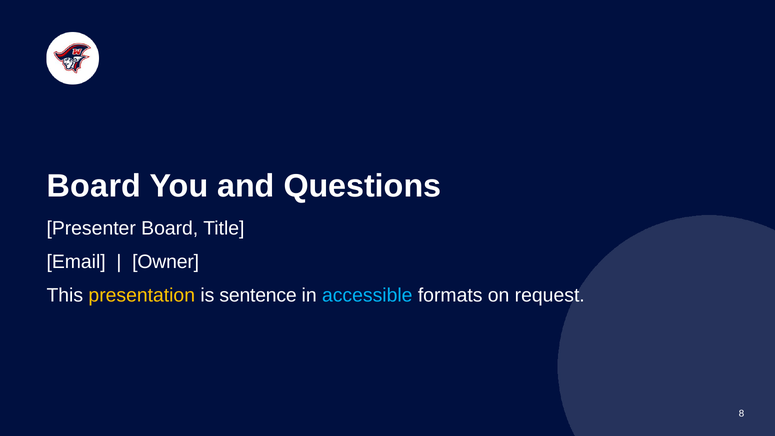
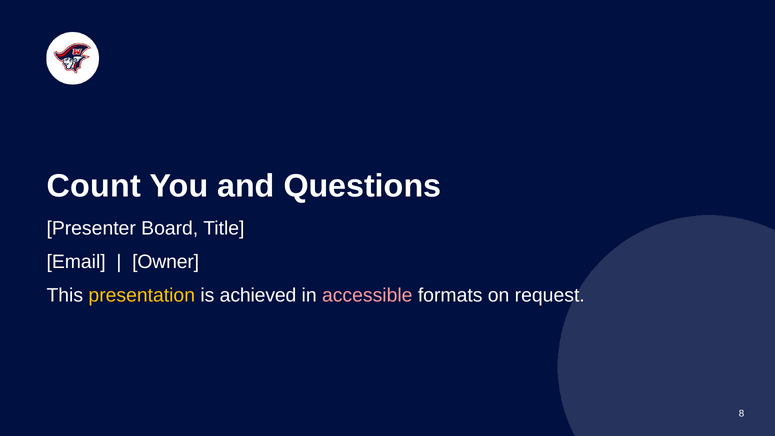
Board: Board -> Count (94, 186)
sentence: sentence -> achieved (258, 295)
accessible colour: light blue -> pink (367, 295)
